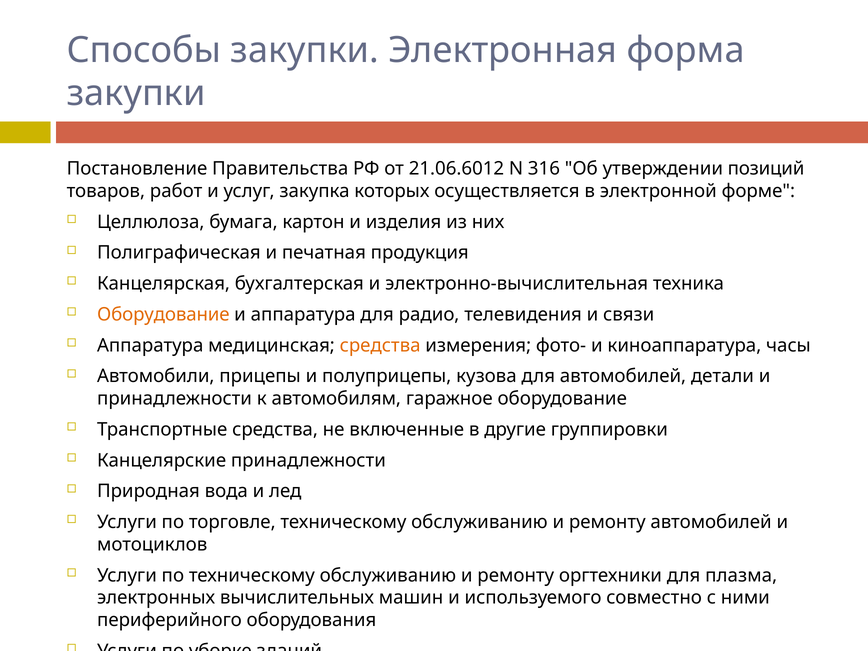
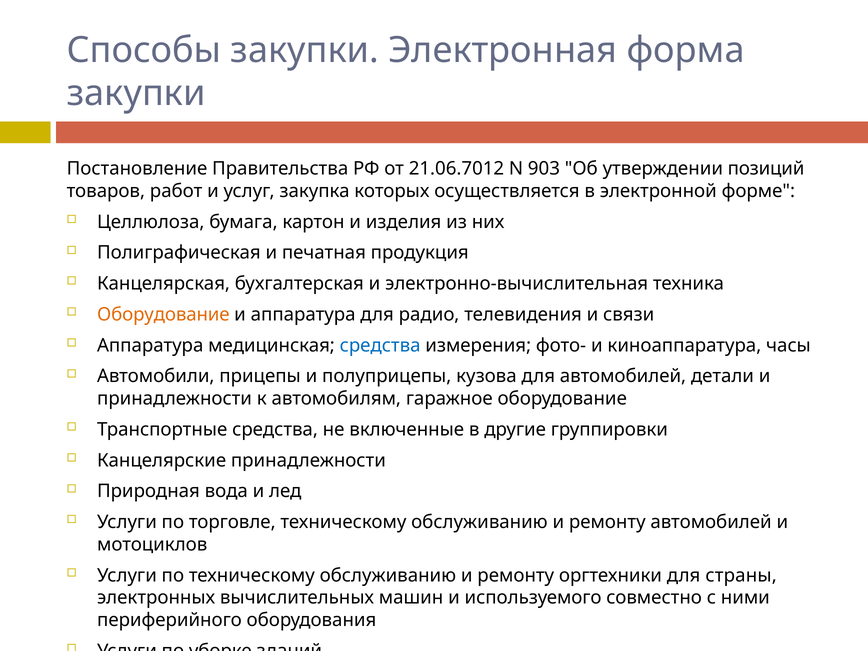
21.06.6012: 21.06.6012 -> 21.06.7012 (456, 169)
316: 316 -> 903 (544, 169)
средства colour: orange -> blue (380, 345)
плазма: плазма -> страны (741, 575)
